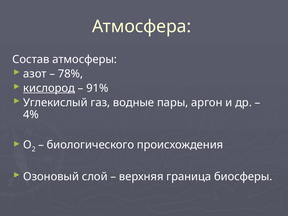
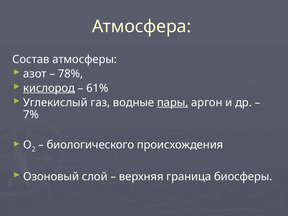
91%: 91% -> 61% (97, 88)
пары underline: none -> present (173, 103)
4%: 4% -> 7% (31, 115)
